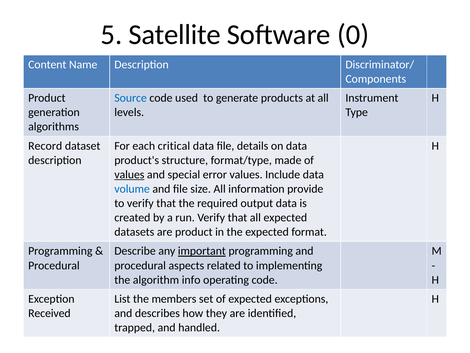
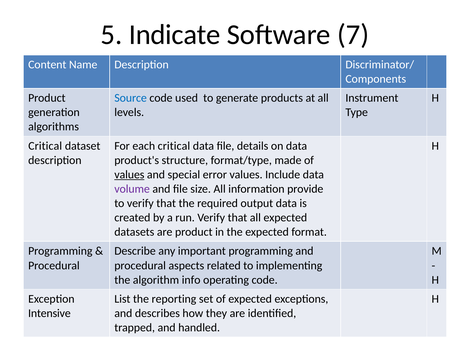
Satellite: Satellite -> Indicate (175, 35)
0: 0 -> 7 (353, 35)
Record: Record -> Critical (45, 146)
volume colour: blue -> purple (132, 189)
important underline: present -> none (202, 251)
members: members -> reporting (174, 298)
Received: Received -> Intensive (49, 313)
